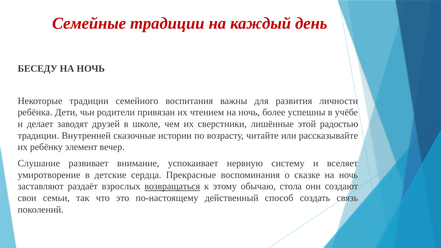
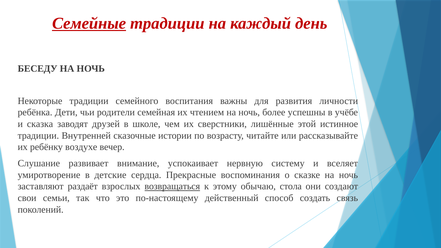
Семейные underline: none -> present (89, 23)
привязан: привязан -> семейная (156, 112)
делает: делает -> сказка (40, 124)
радостью: радостью -> истинное (339, 124)
элемент: элемент -> воздухе (81, 147)
